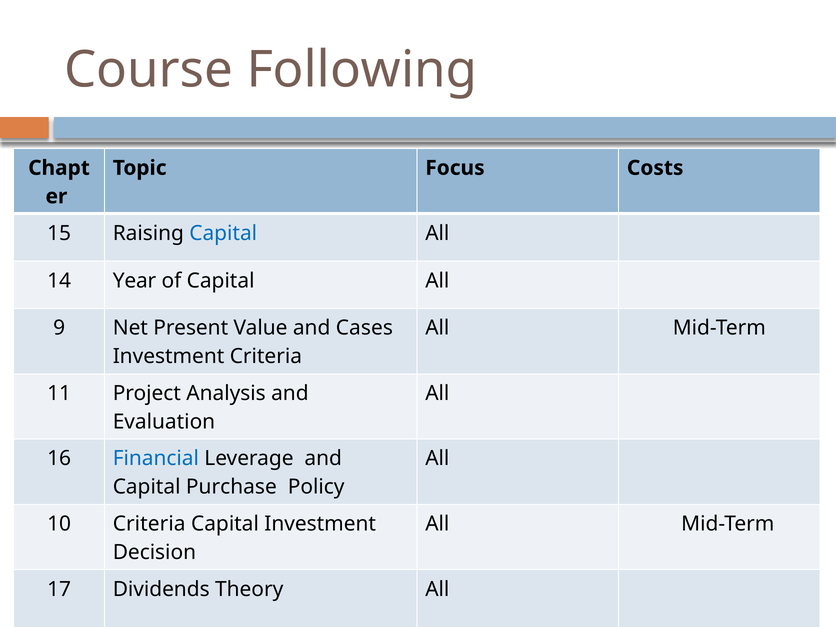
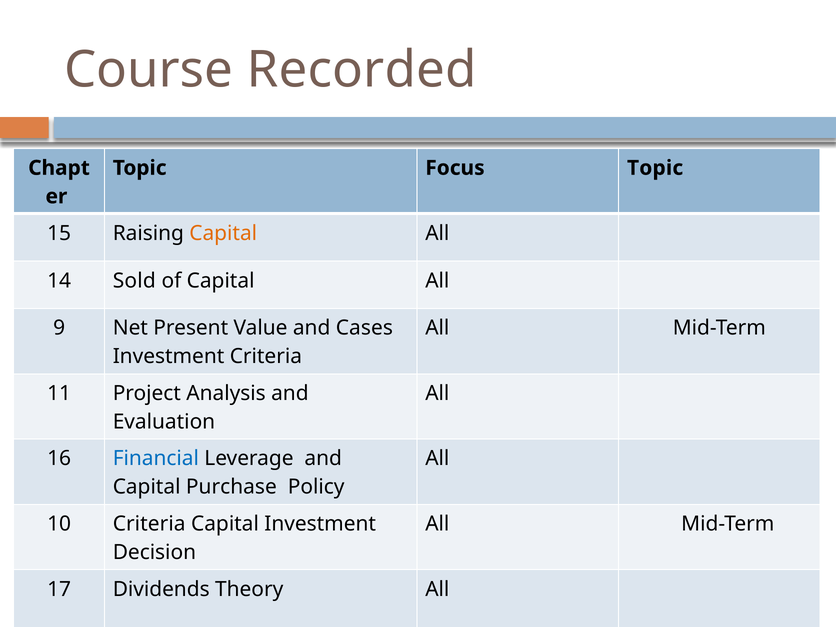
Following: Following -> Recorded (362, 70)
Focus Costs: Costs -> Topic (655, 168)
Capital colour: blue -> orange (223, 233)
Year: Year -> Sold (134, 281)
